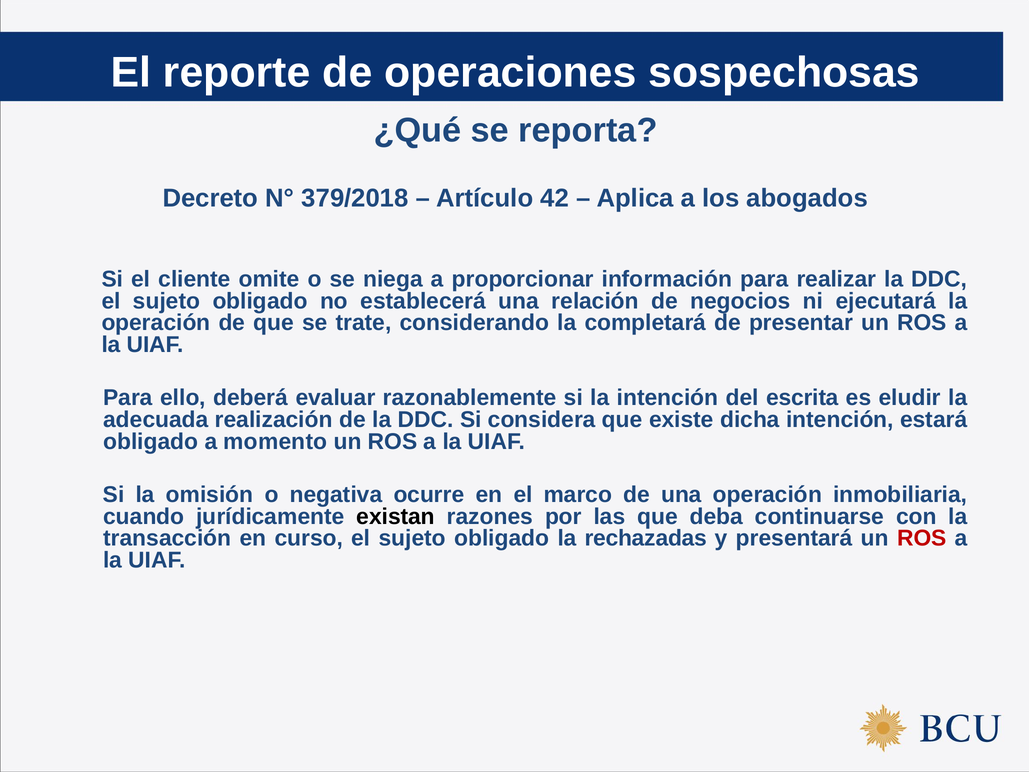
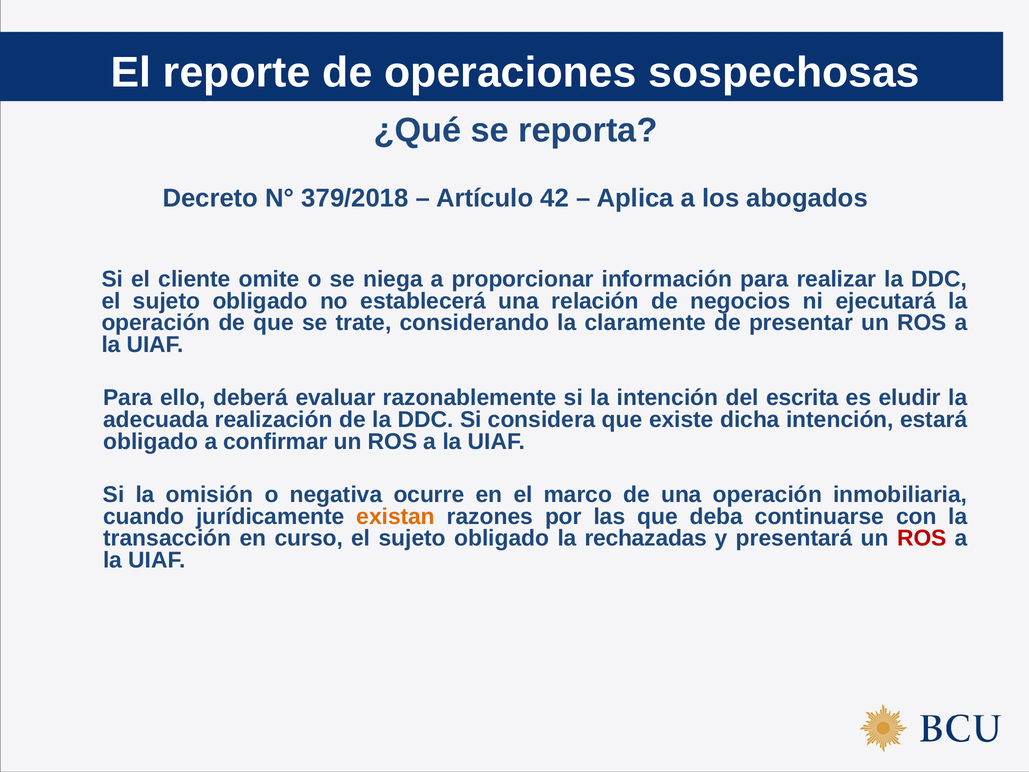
completará: completará -> claramente (645, 323)
momento: momento -> confirmar (275, 441)
existan colour: black -> orange (396, 516)
